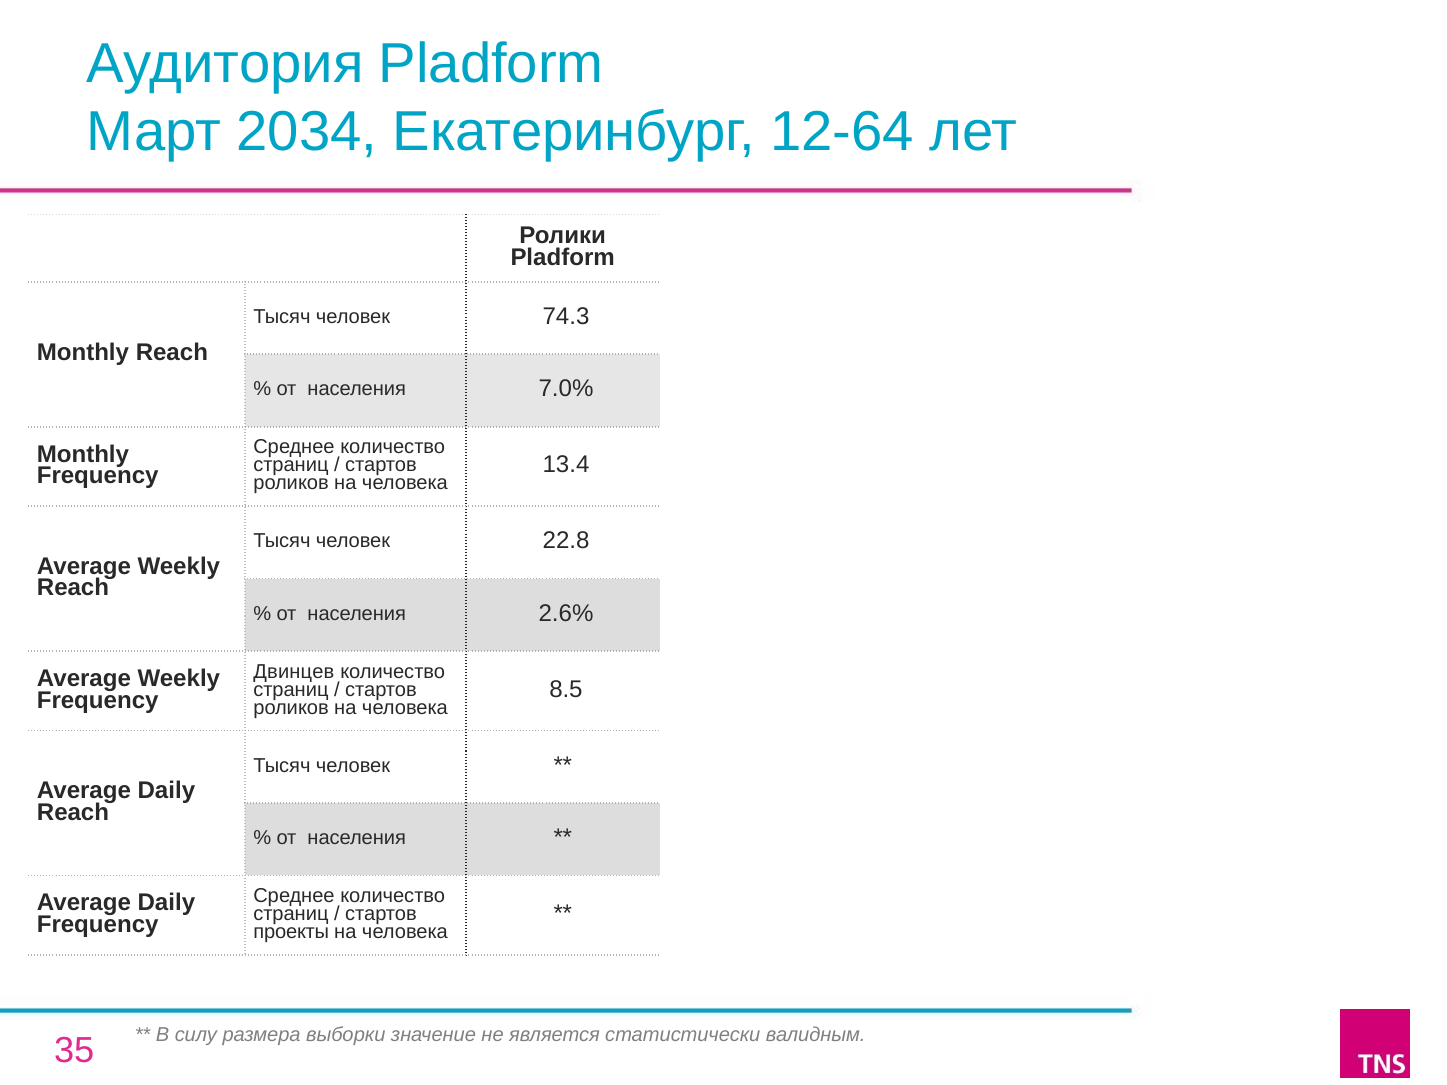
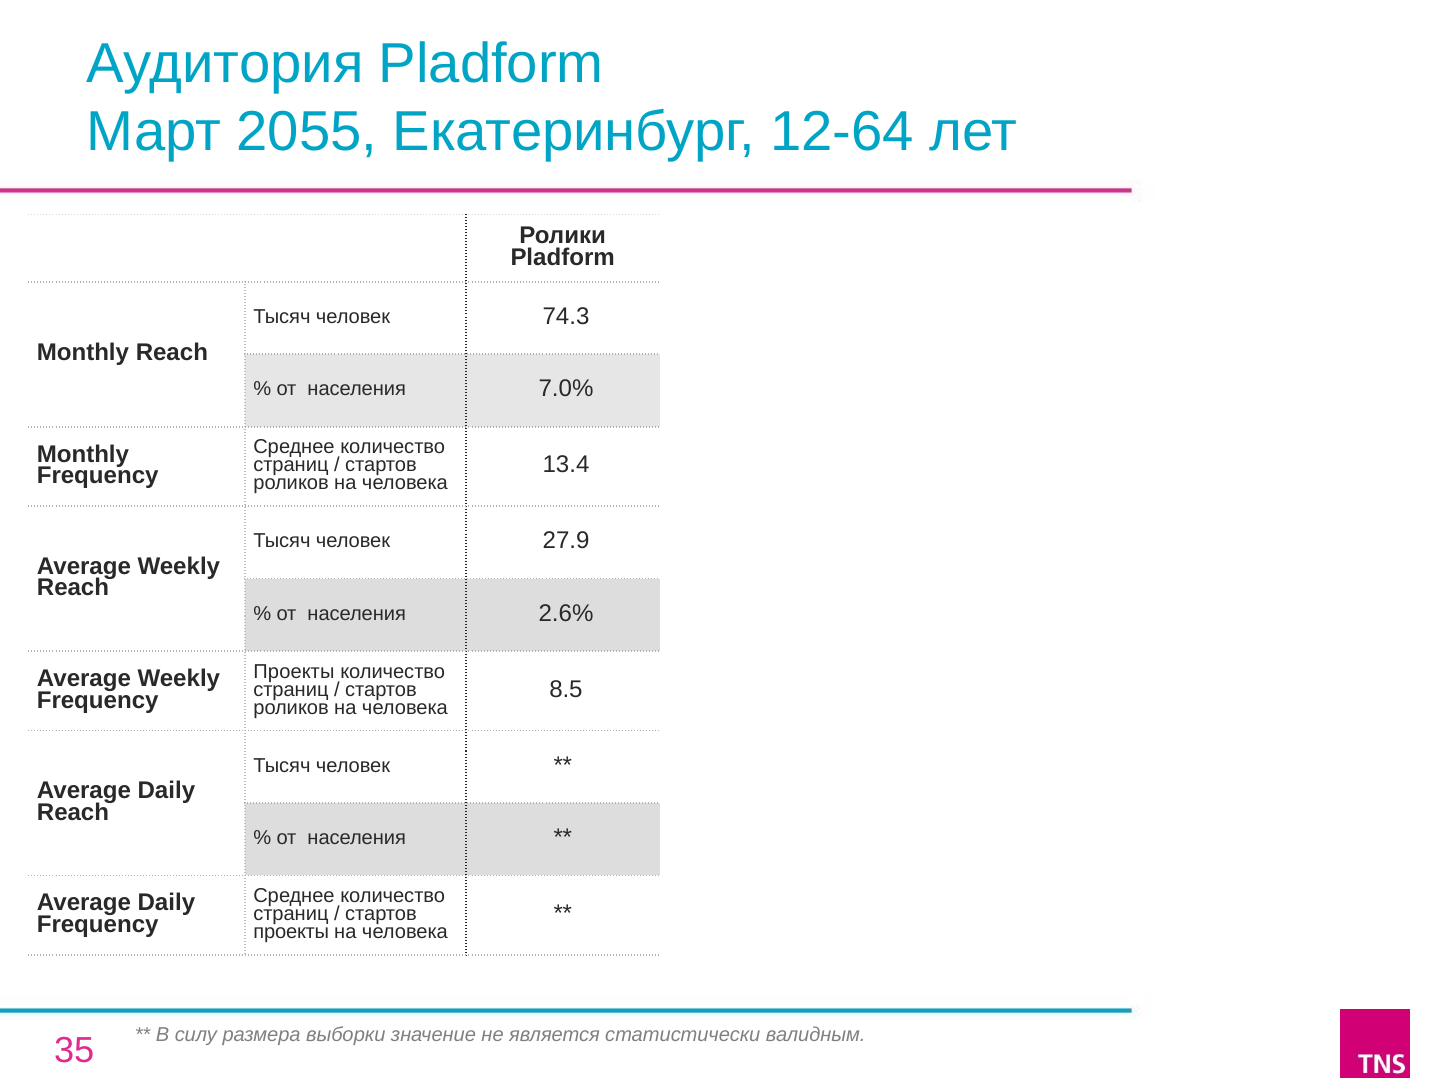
2034: 2034 -> 2055 (307, 132)
22.8: 22.8 -> 27.9 (566, 541)
Двинцев: Двинцев -> Проекты (294, 672)
